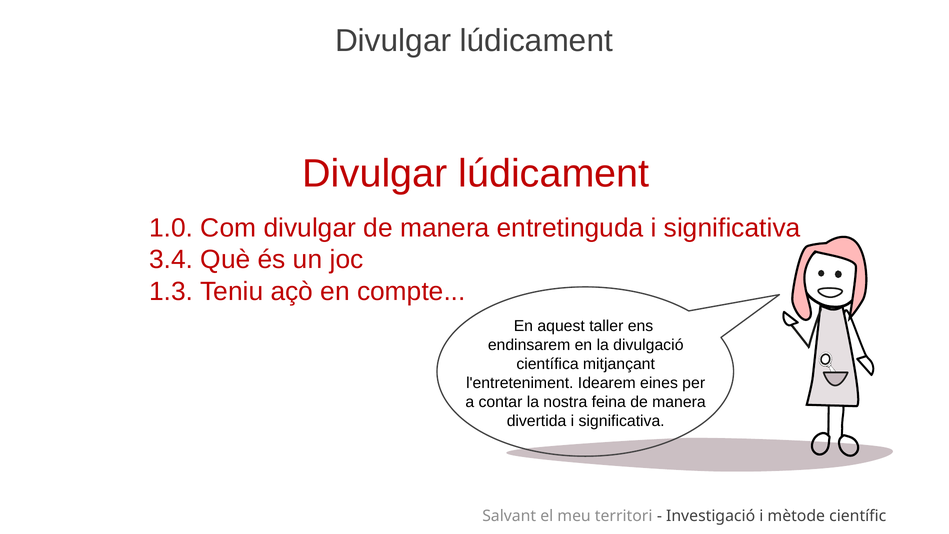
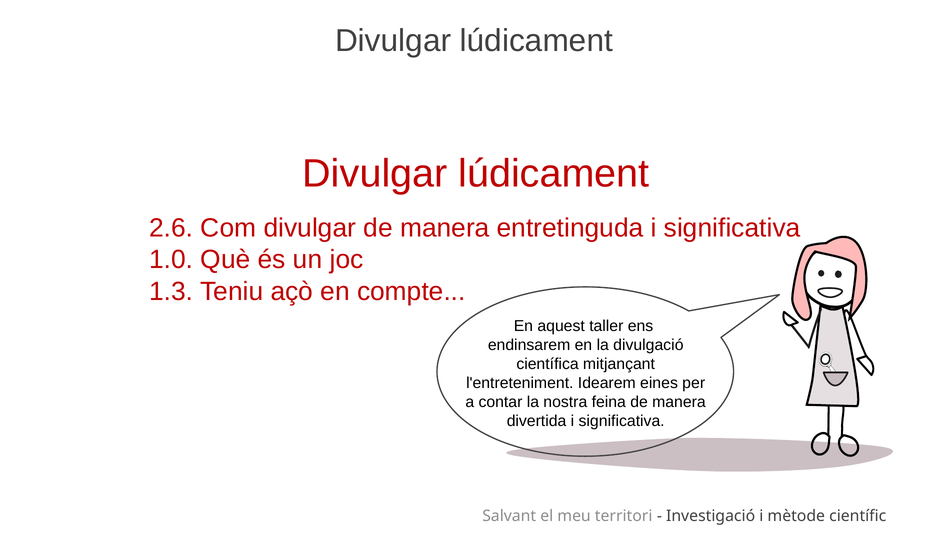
1.0: 1.0 -> 2.6 (171, 228)
3.4: 3.4 -> 1.0 (171, 260)
